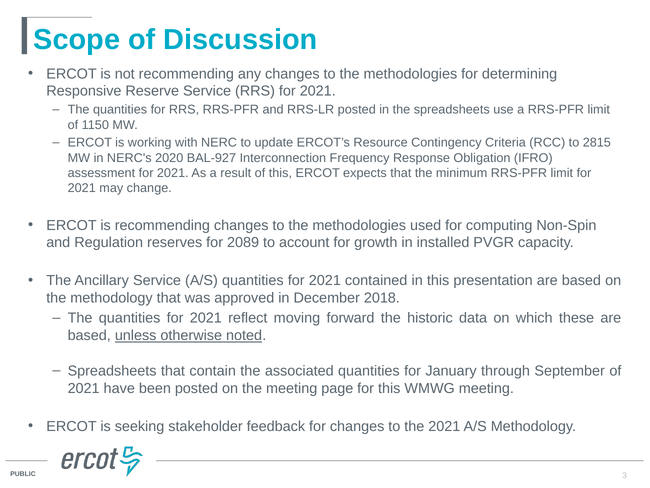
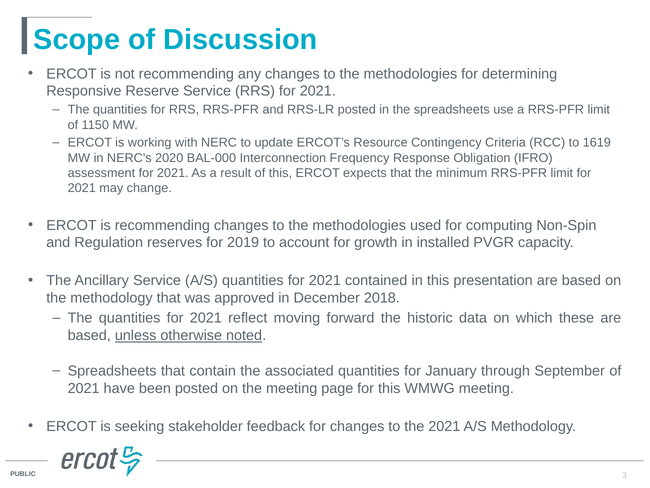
2815: 2815 -> 1619 (597, 143)
BAL-927: BAL-927 -> BAL-000 (211, 158)
2089: 2089 -> 2019 (243, 242)
